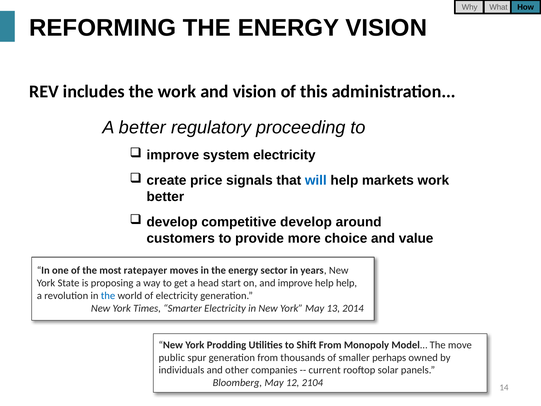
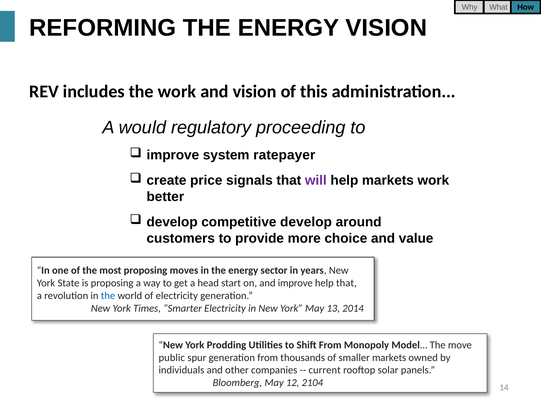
A better: better -> would (143, 127)
system electricity: electricity -> ratepayer (284, 155)
will colour: blue -> purple (316, 180)
most ratepayer: ratepayer -> proposing (146, 270)
help help: help -> that (346, 283)
smaller perhaps: perhaps -> markets (389, 357)
